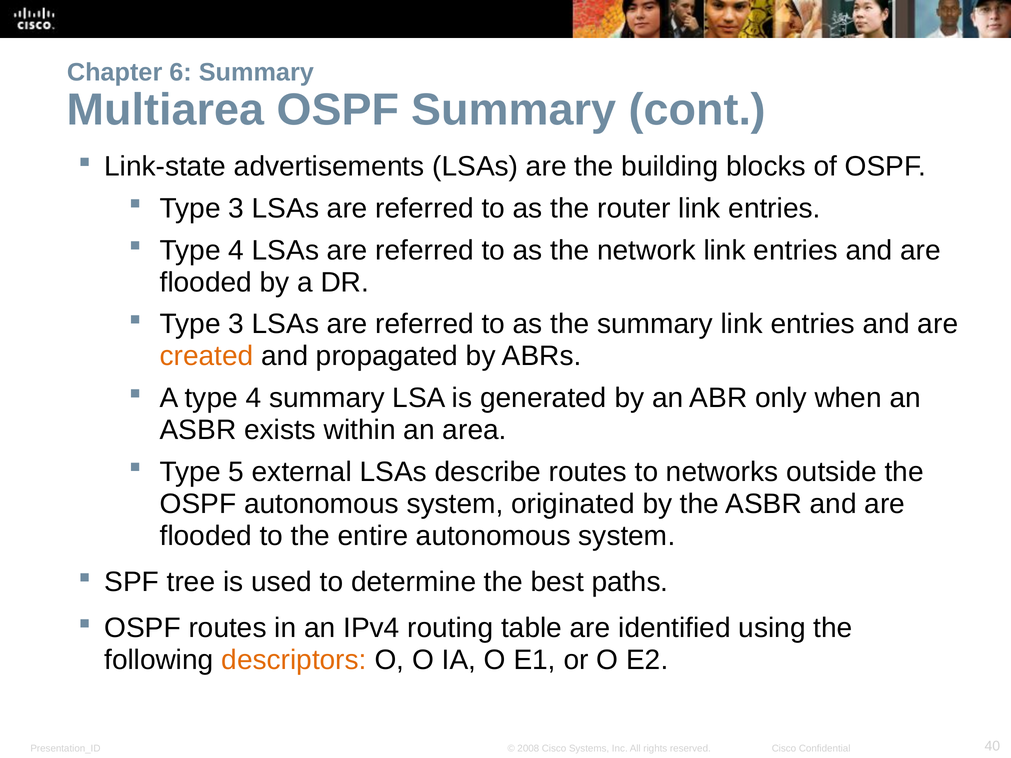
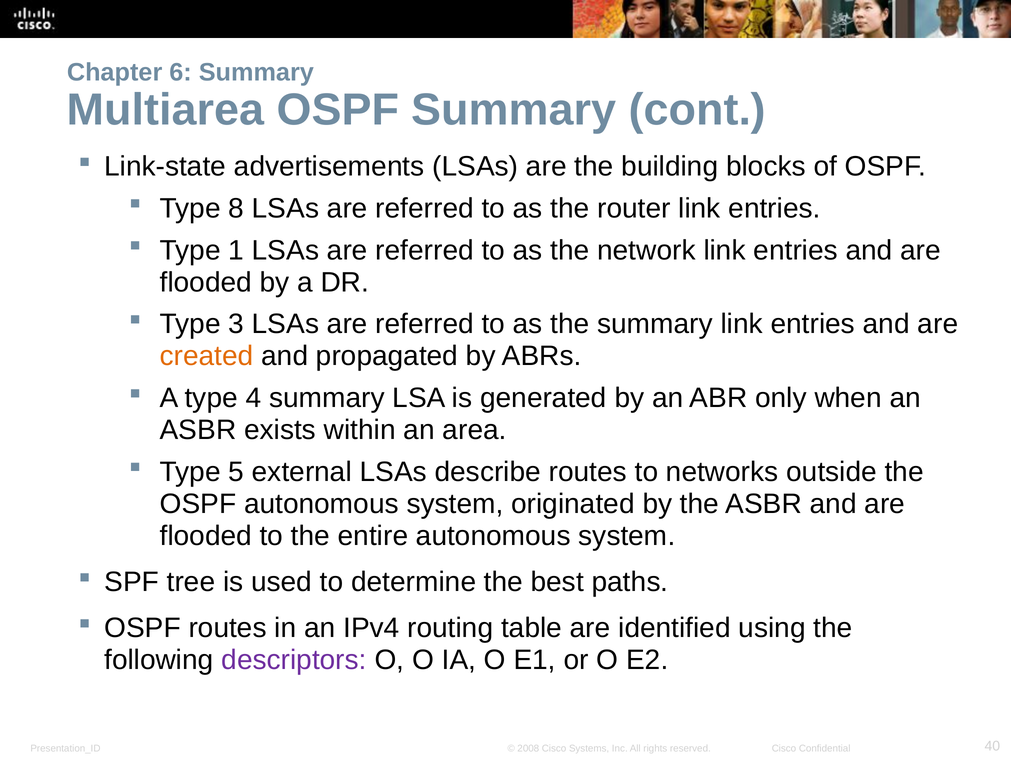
3: 3 -> 8 (236, 208)
4: 4 -> 1 (236, 250)
descriptors colour: orange -> purple (294, 660)
